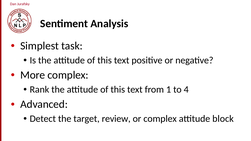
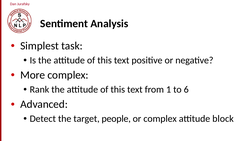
4: 4 -> 6 (186, 90)
review: review -> people (116, 119)
